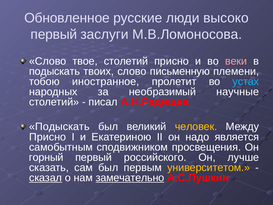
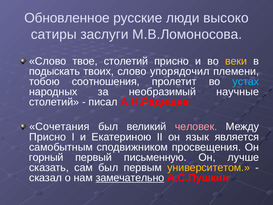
первый: первый -> сатиры (54, 34)
веки colour: pink -> yellow (236, 61)
письменную: письменную -> упорядочил (180, 71)
иностранное: иностранное -> соотношения (106, 81)
Подыскать: Подыскать -> Сочетания (59, 127)
человек colour: yellow -> pink (196, 127)
надо: надо -> язык (197, 137)
российского: российского -> письменную (155, 157)
сказал underline: present -> none (46, 178)
